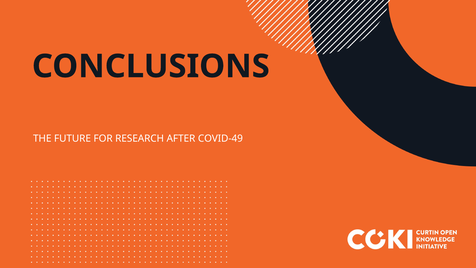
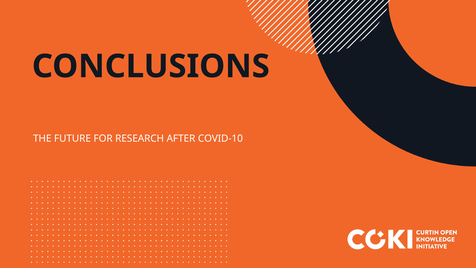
COVID-49: COVID-49 -> COVID-10 (220, 139)
